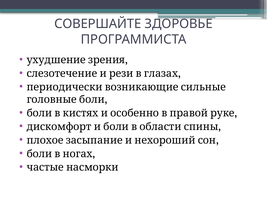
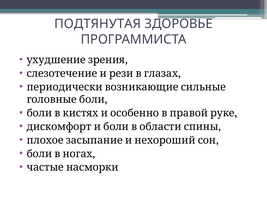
СОВЕРШАЙТЕ: СОВЕРШАЙТЕ -> ПОДТЯНУТАЯ (98, 24)
